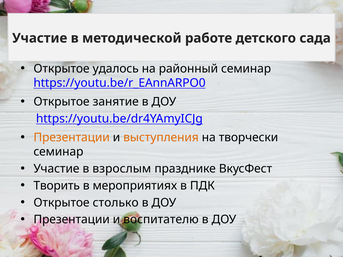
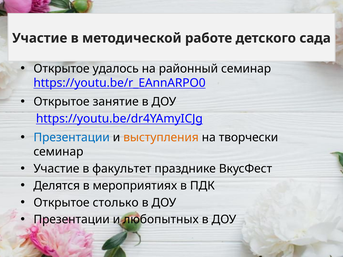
Презентации colour: orange -> blue (72, 138)
взрослым: взрослым -> факультет (122, 169)
Творить: Творить -> Делятся (57, 186)
воспитателю: воспитателю -> любопытных (161, 220)
